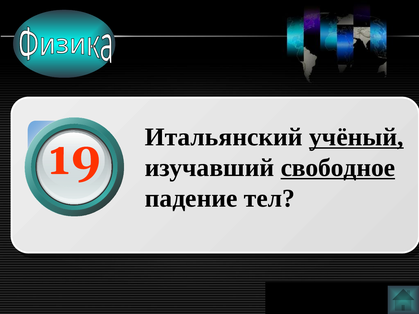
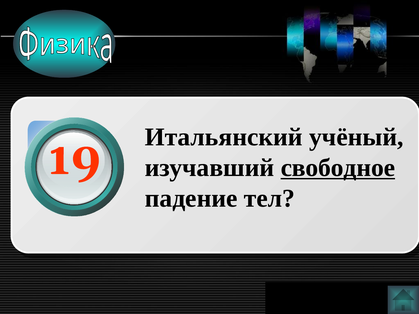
учёный underline: present -> none (356, 137)
